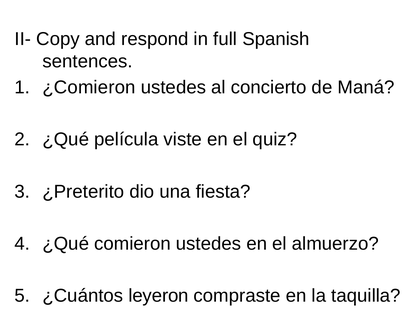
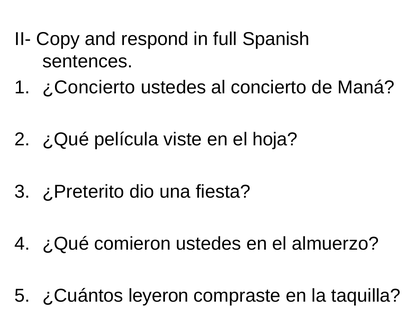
¿Comieron: ¿Comieron -> ¿Concierto (89, 87)
quiz: quiz -> hoja (275, 140)
